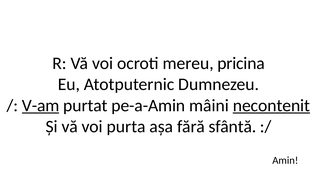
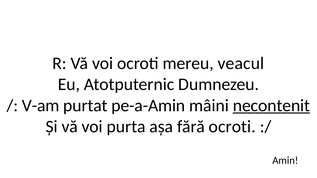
pricina: pricina -> veacul (241, 63)
V-am underline: present -> none (41, 106)
fără sfântă: sfântă -> ocroti (232, 127)
